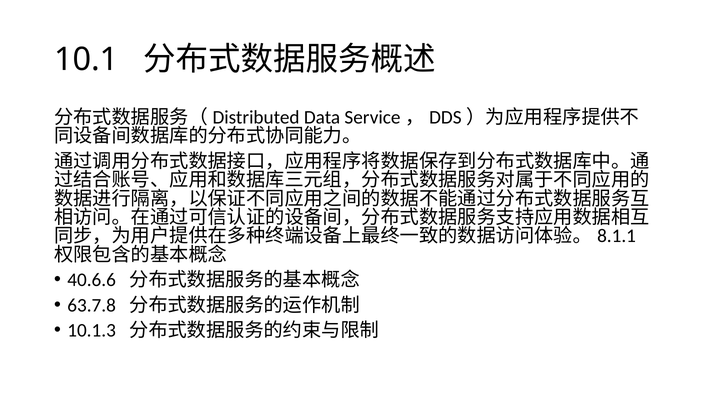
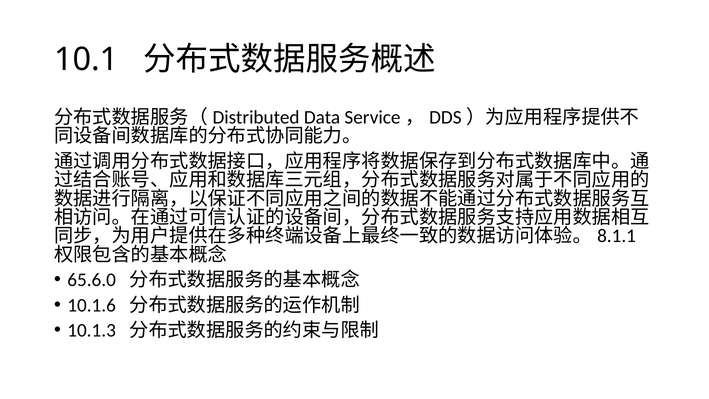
40.6.6: 40.6.6 -> 65.6.0 (92, 280)
63.7.8: 63.7.8 -> 10.1.6 (92, 305)
